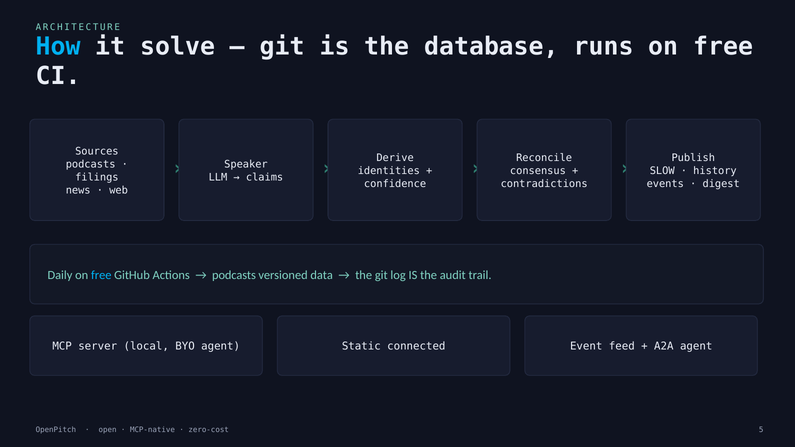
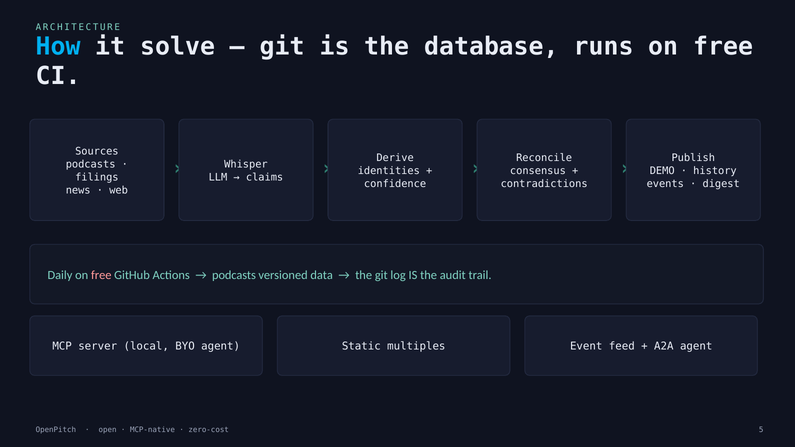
Speaker: Speaker -> Whisper (246, 164)
SLOW: SLOW -> DEMO (662, 171)
free colour: light blue -> pink (101, 275)
connected: connected -> multiples (416, 347)
